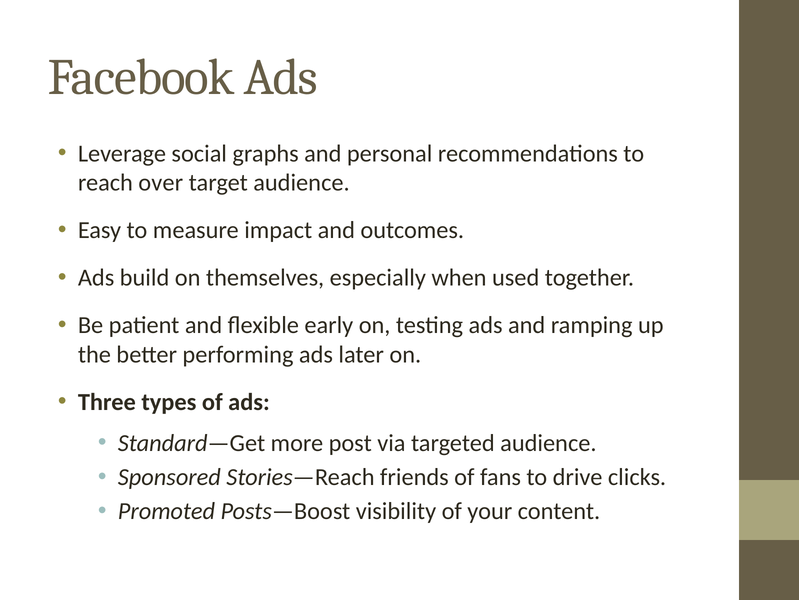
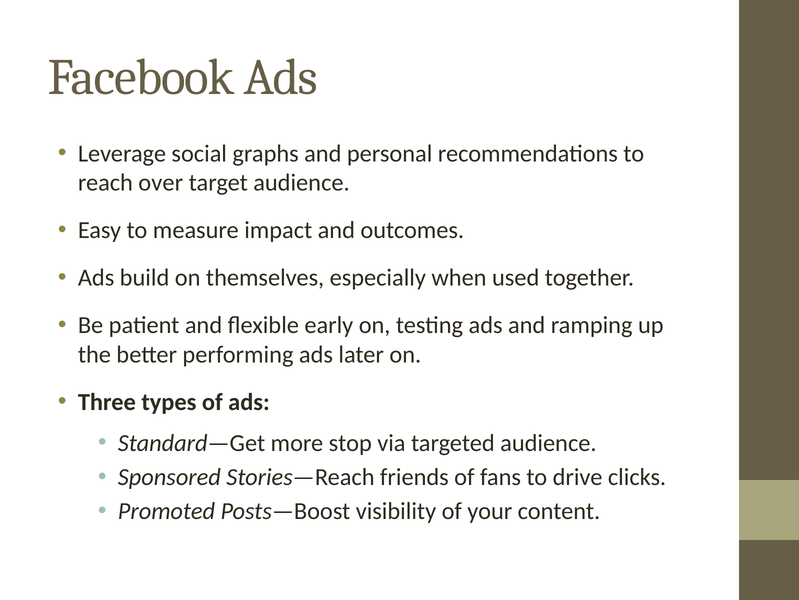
post: post -> stop (350, 442)
